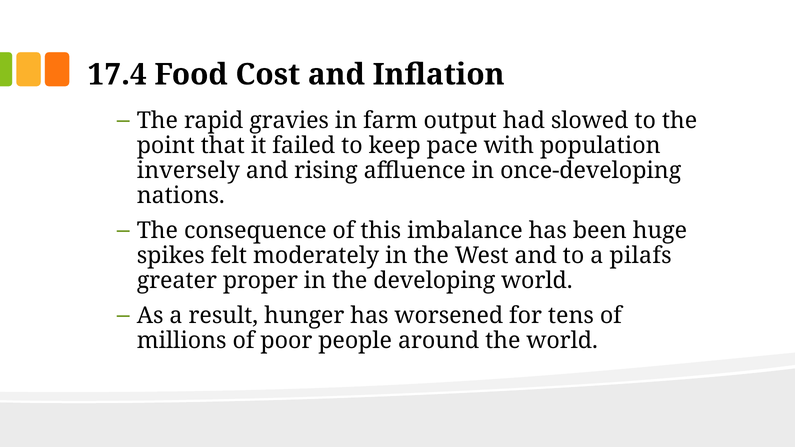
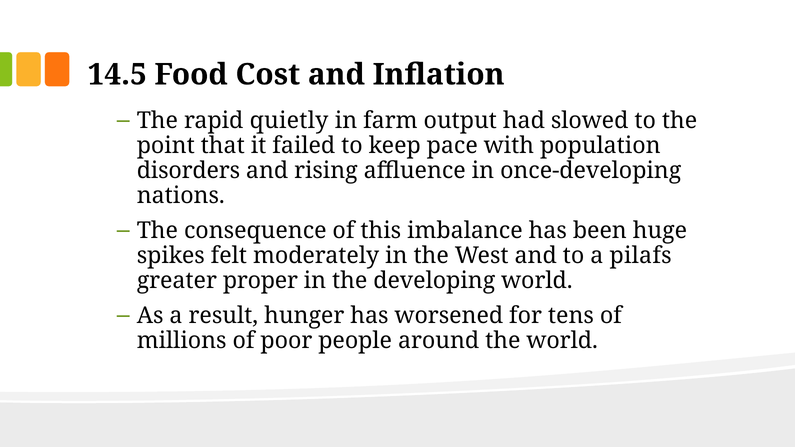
17.4: 17.4 -> 14.5 (117, 75)
gravies: gravies -> quietly (289, 121)
inversely: inversely -> disorders (188, 171)
